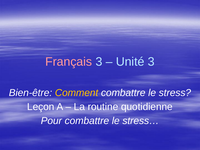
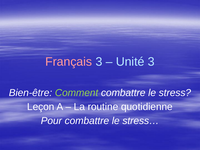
Comment colour: yellow -> light green (77, 93)
